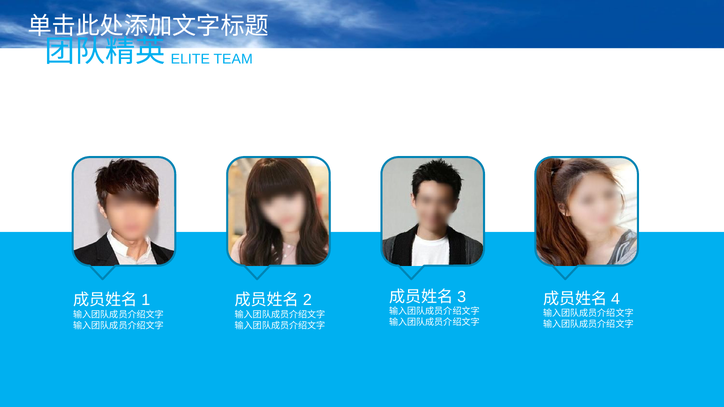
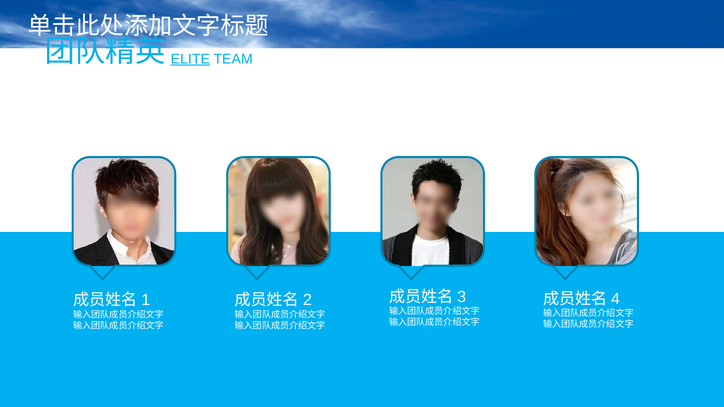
ELITE underline: none -> present (190, 59)
